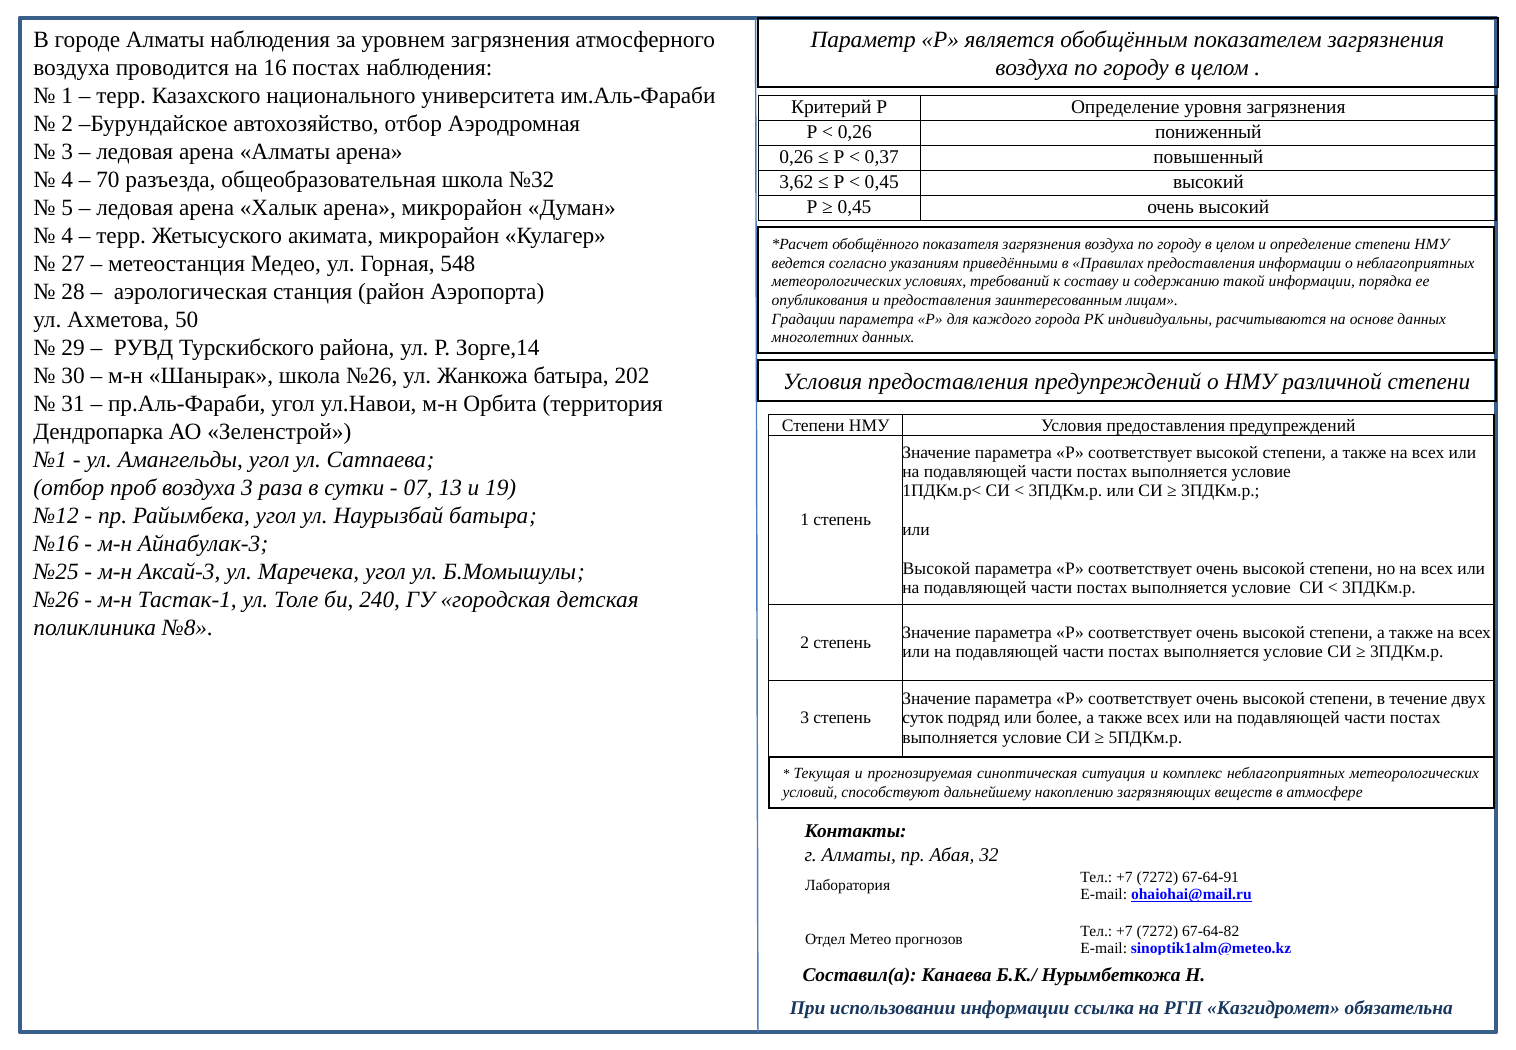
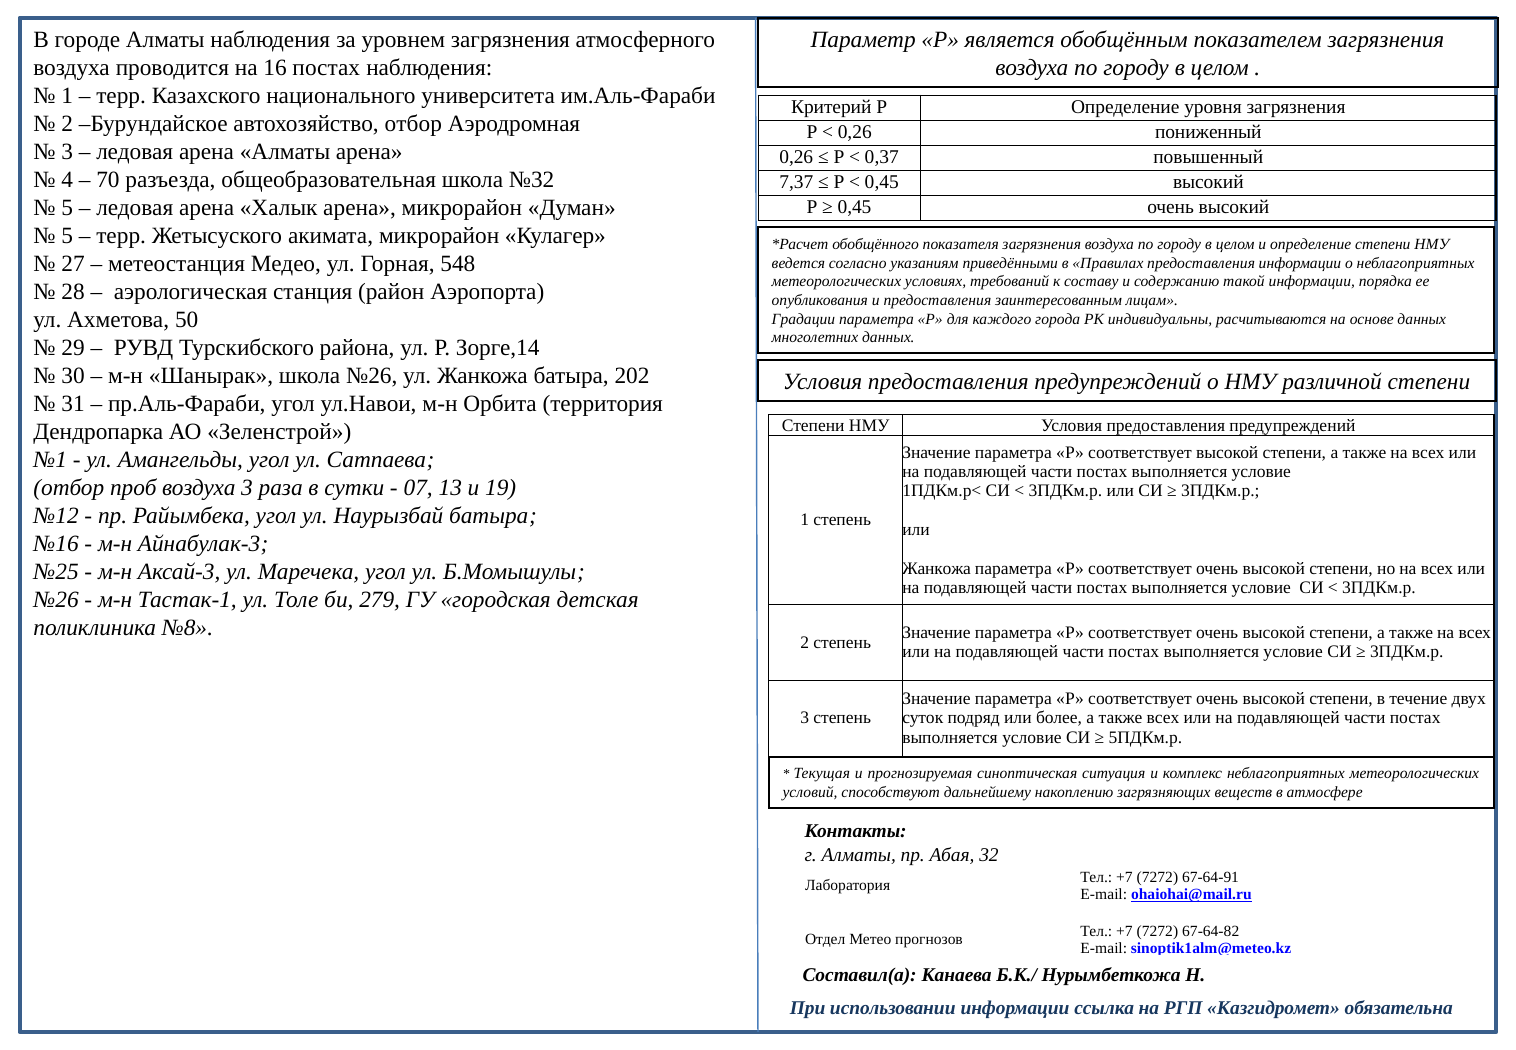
3,62: 3,62 -> 7,37 (796, 182)
4: 4 -> 5 (67, 236)
Высокой: Высокой -> Жанкожа (937, 568)
240: 240 -> 279 (380, 600)
